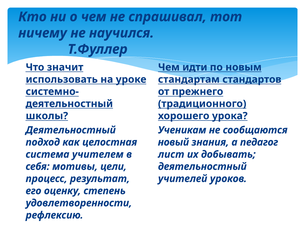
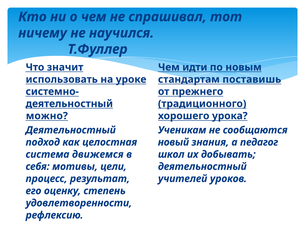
стандартов: стандартов -> поставишь (252, 80)
школы: школы -> можно (47, 116)
учителем: учителем -> движемся (98, 155)
лист: лист -> школ (171, 155)
